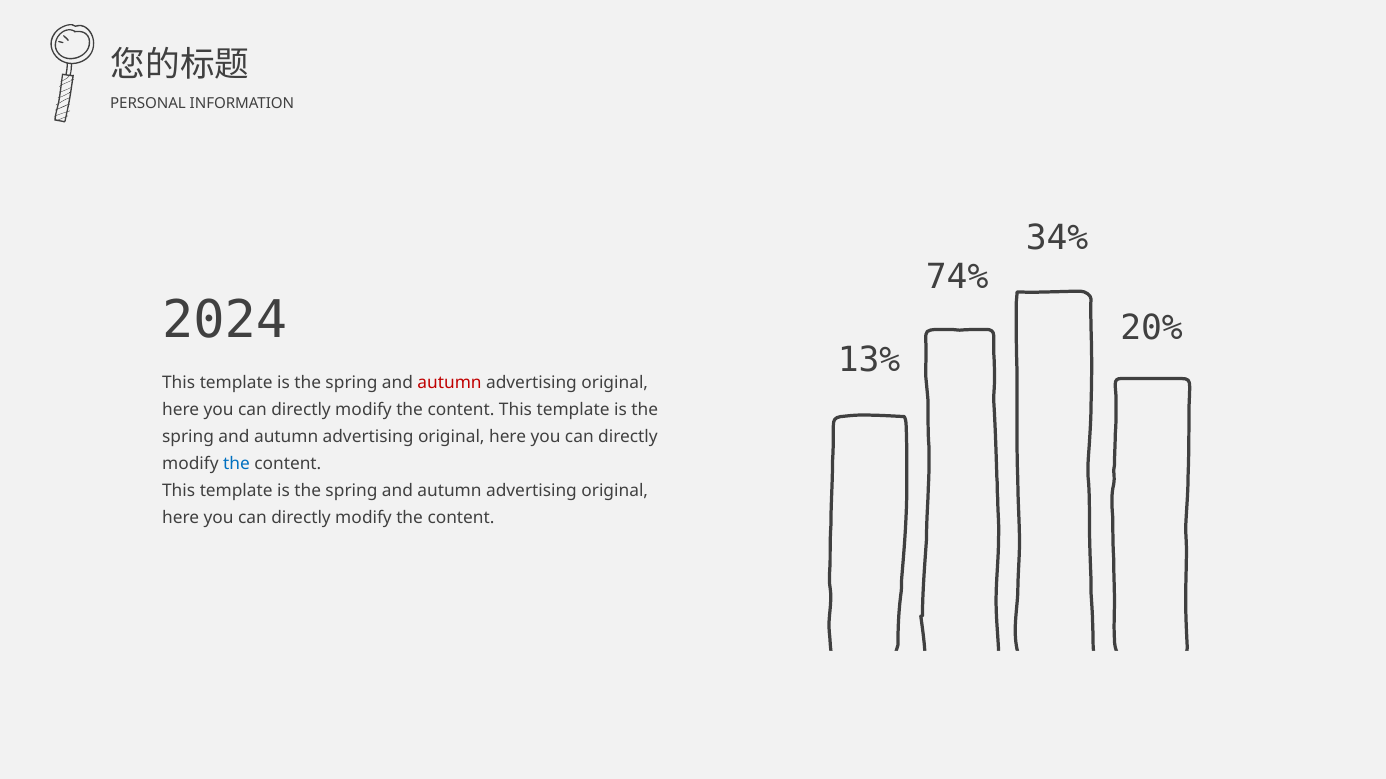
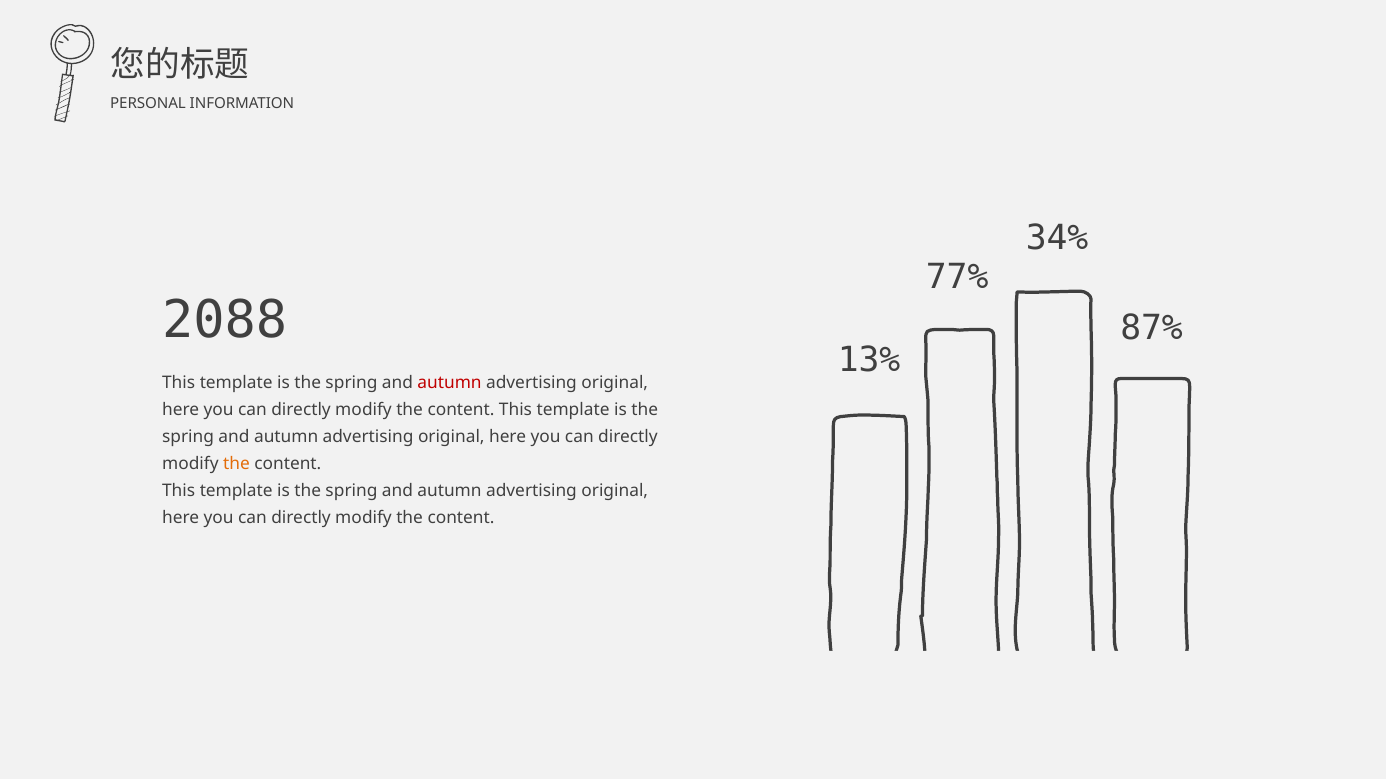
74%: 74% -> 77% (957, 277)
2024: 2024 -> 2088 (225, 321)
20%: 20% -> 87% (1152, 328)
the colour: blue -> orange (236, 464)
